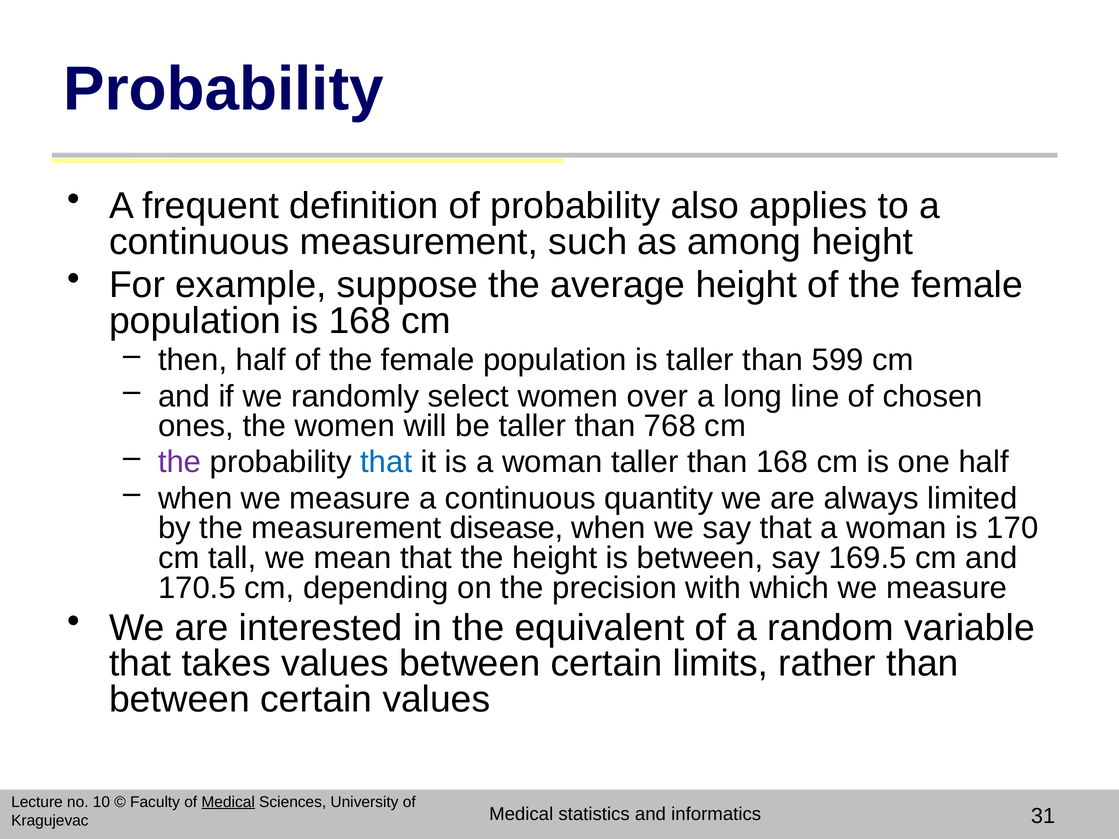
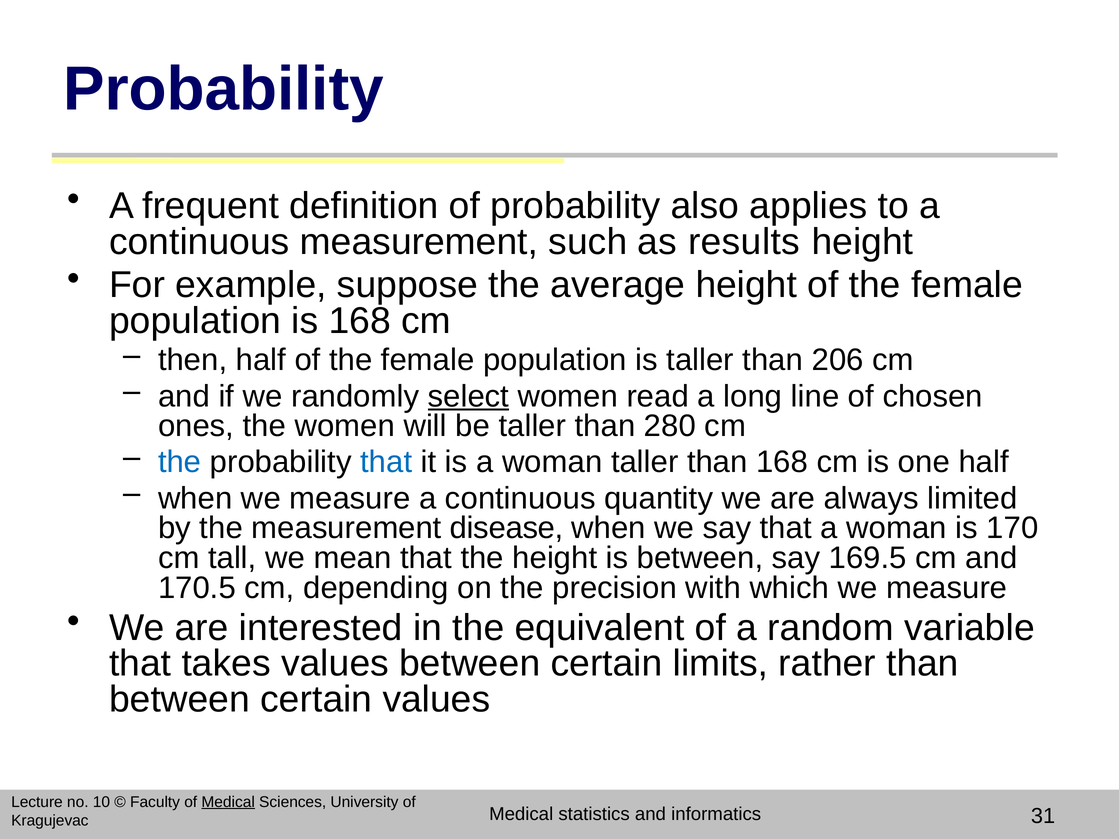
among: among -> results (744, 242)
599: 599 -> 206 (838, 360)
select underline: none -> present (468, 396)
over: over -> read (658, 396)
768: 768 -> 280 (670, 426)
the colour: purple -> blue (180, 462)
